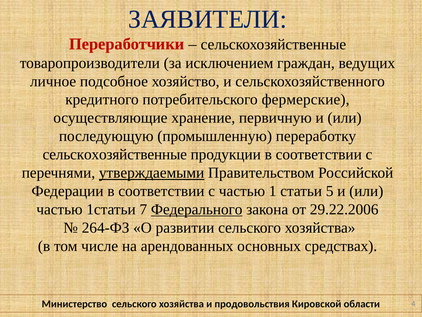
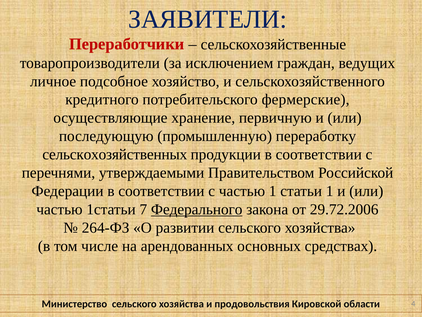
сельскохозяйственные: сельскохозяйственные -> сельскохозяйственных (115, 154)
утверждаемыми underline: present -> none (152, 173)
статьи 5: 5 -> 1 (330, 191)
29.22.2006: 29.22.2006 -> 29.72.2006 (344, 209)
